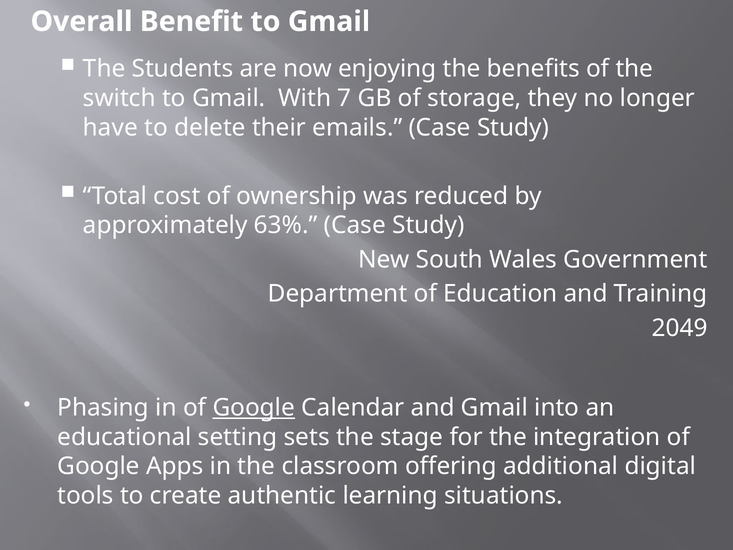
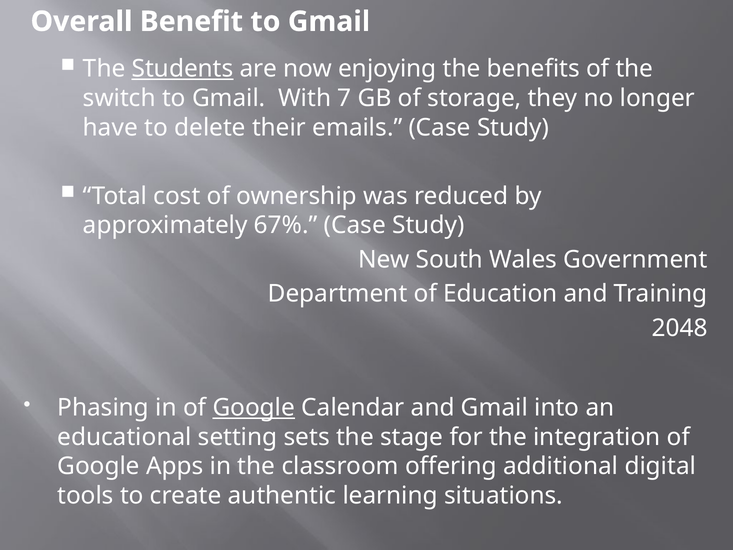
Students underline: none -> present (183, 69)
63%: 63% -> 67% (286, 225)
2049: 2049 -> 2048 (680, 328)
